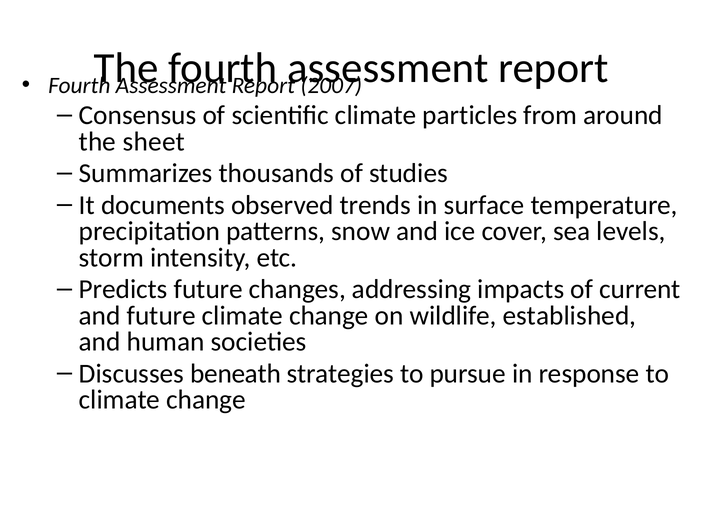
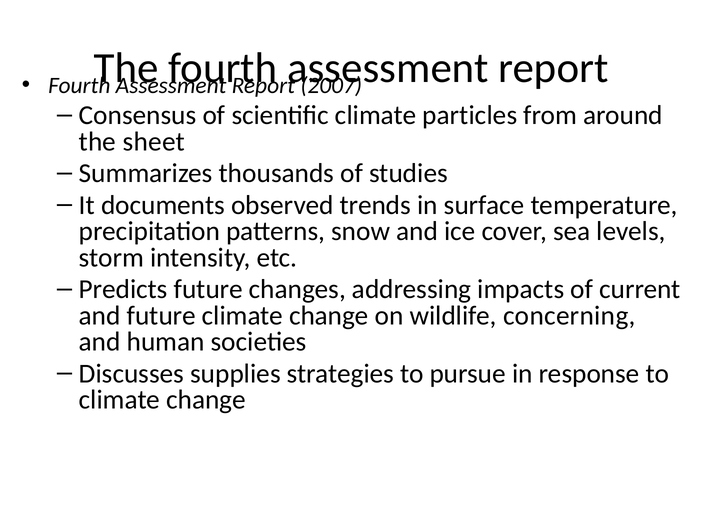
established: established -> concerning (569, 316)
beneath: beneath -> supplies (235, 374)
